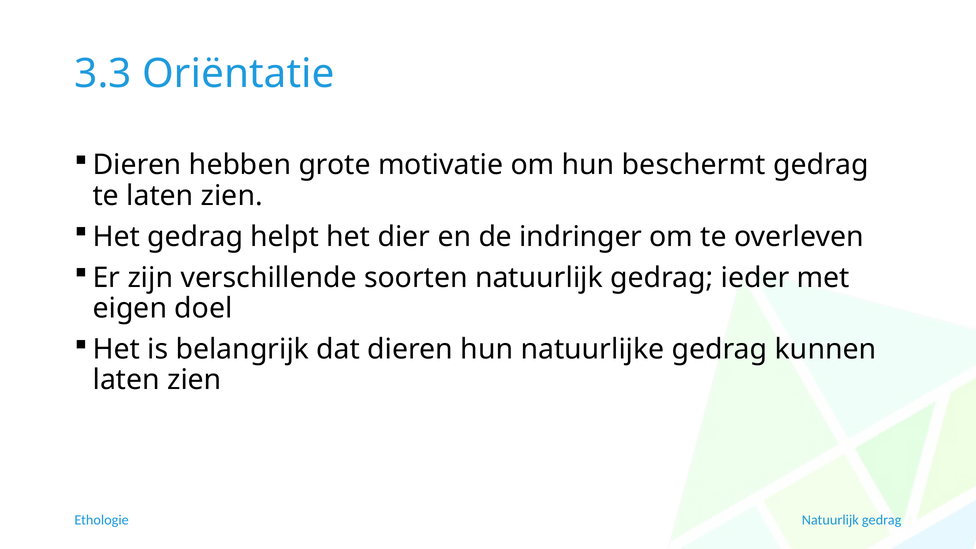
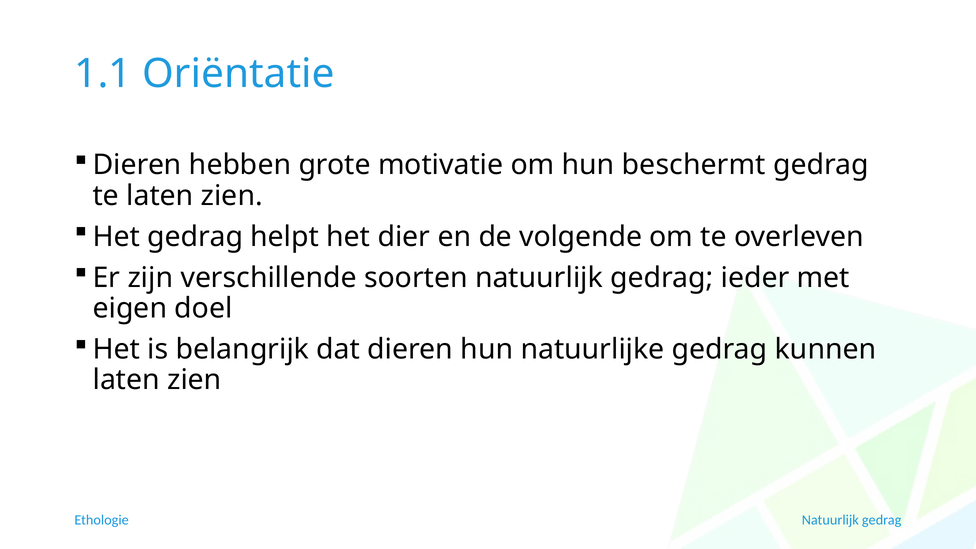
3.3: 3.3 -> 1.1 (103, 74)
indringer: indringer -> volgende (581, 237)
